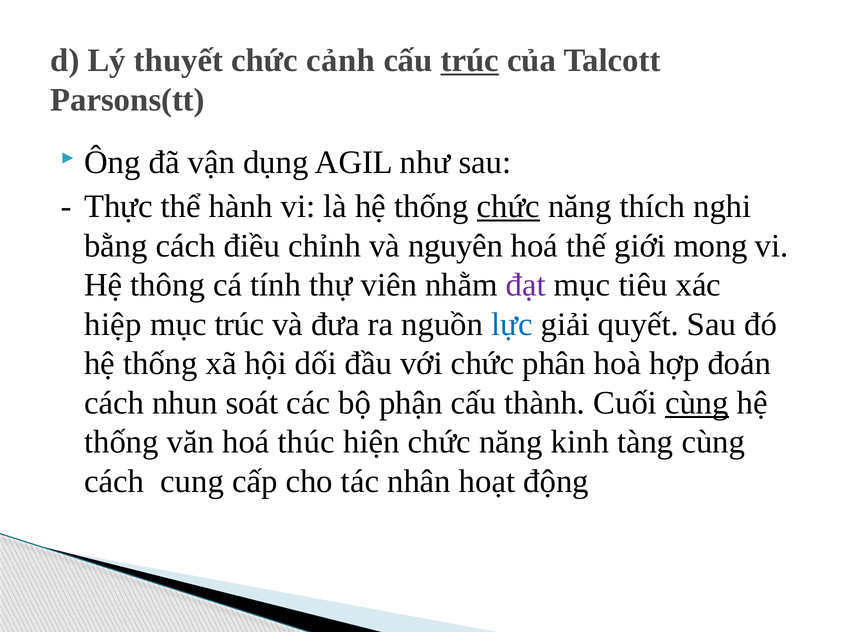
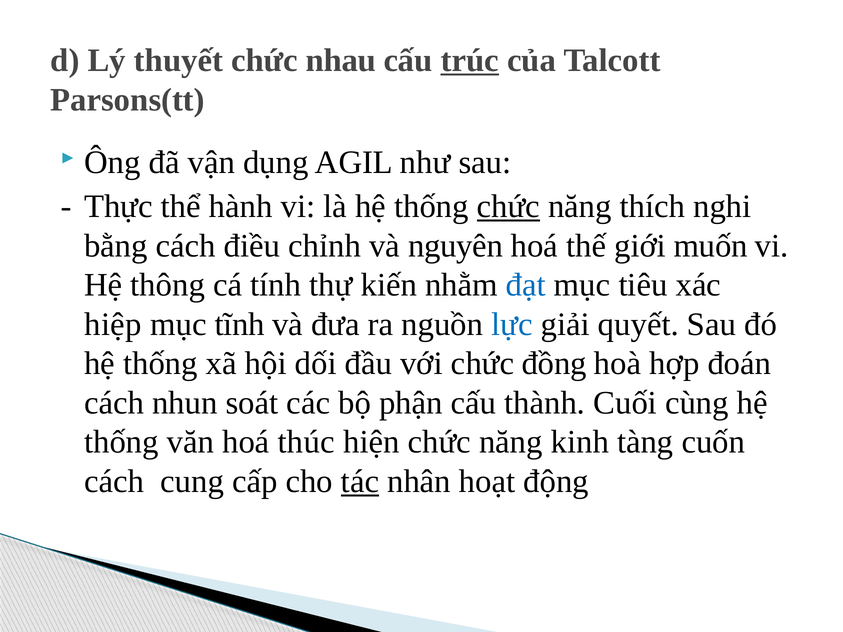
cảnh: cảnh -> nhau (341, 61)
mong: mong -> muốn (711, 246)
viên: viên -> kiến (389, 285)
đạt colour: purple -> blue (526, 285)
mục trúc: trúc -> tĩnh (240, 324)
phân: phân -> đồng (554, 364)
cùng underline: present -> none (697, 403)
tàng cùng: cùng -> cuốn (713, 442)
tác underline: none -> present (360, 481)
